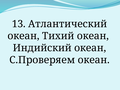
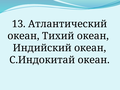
С.Проверяем: С.Проверяем -> С.Индокитай (42, 60)
